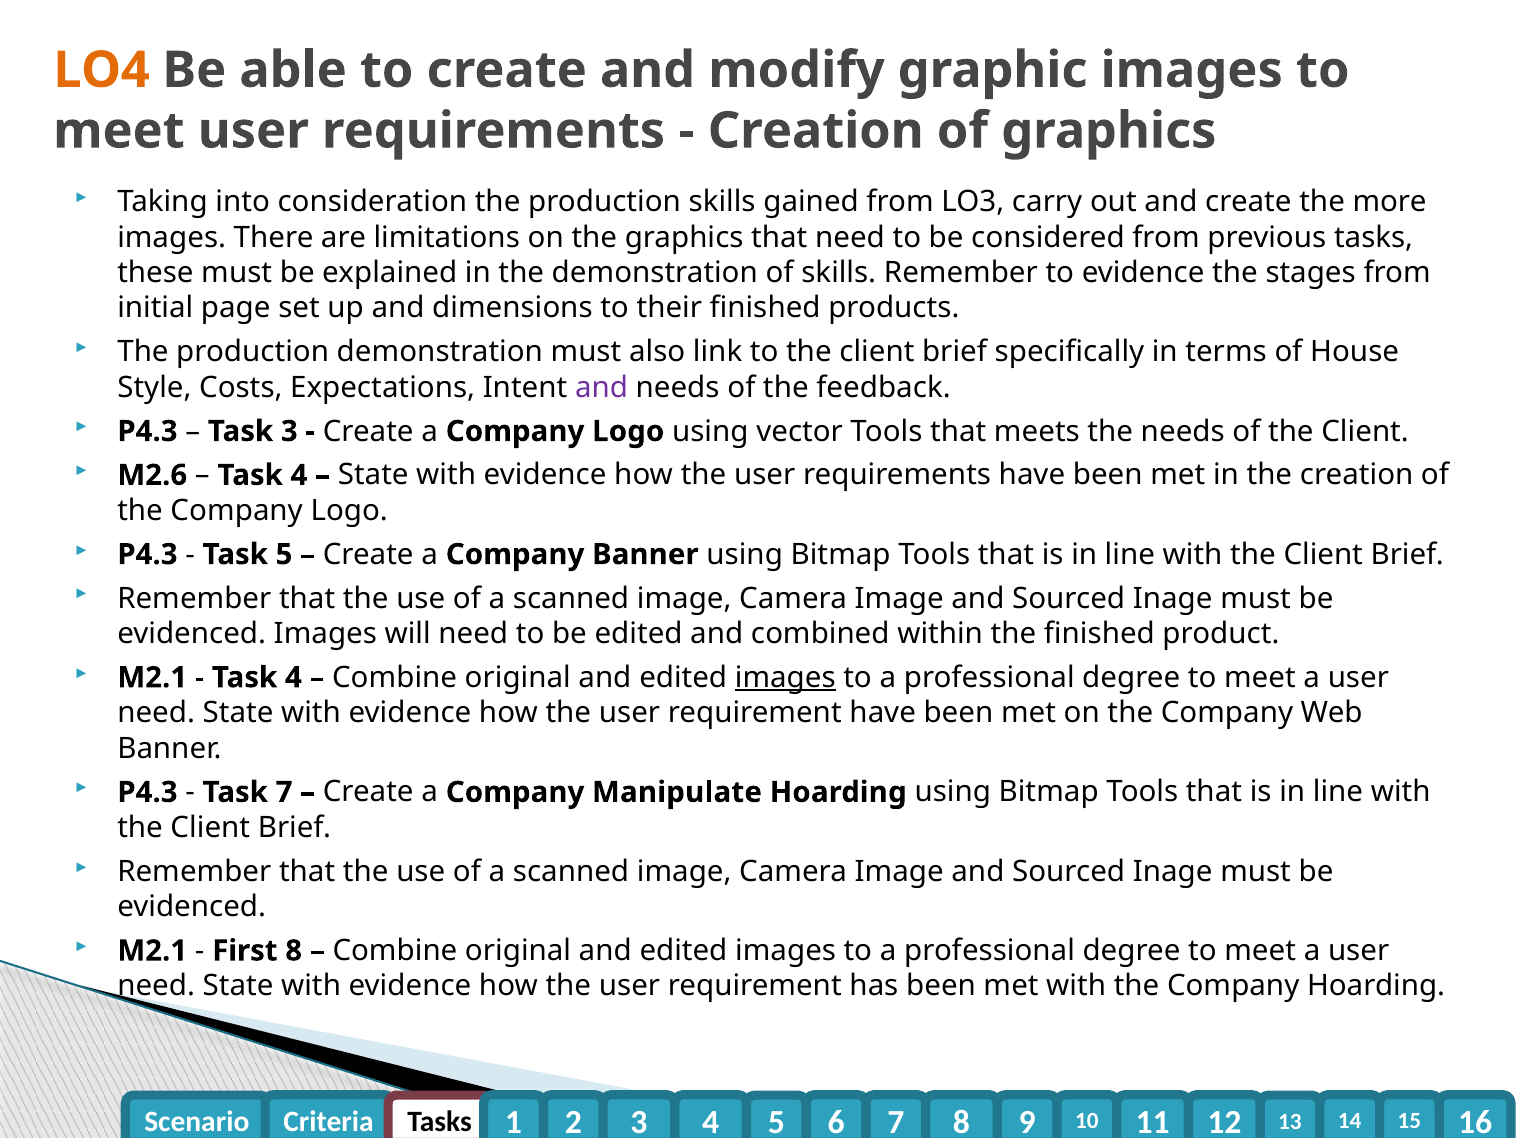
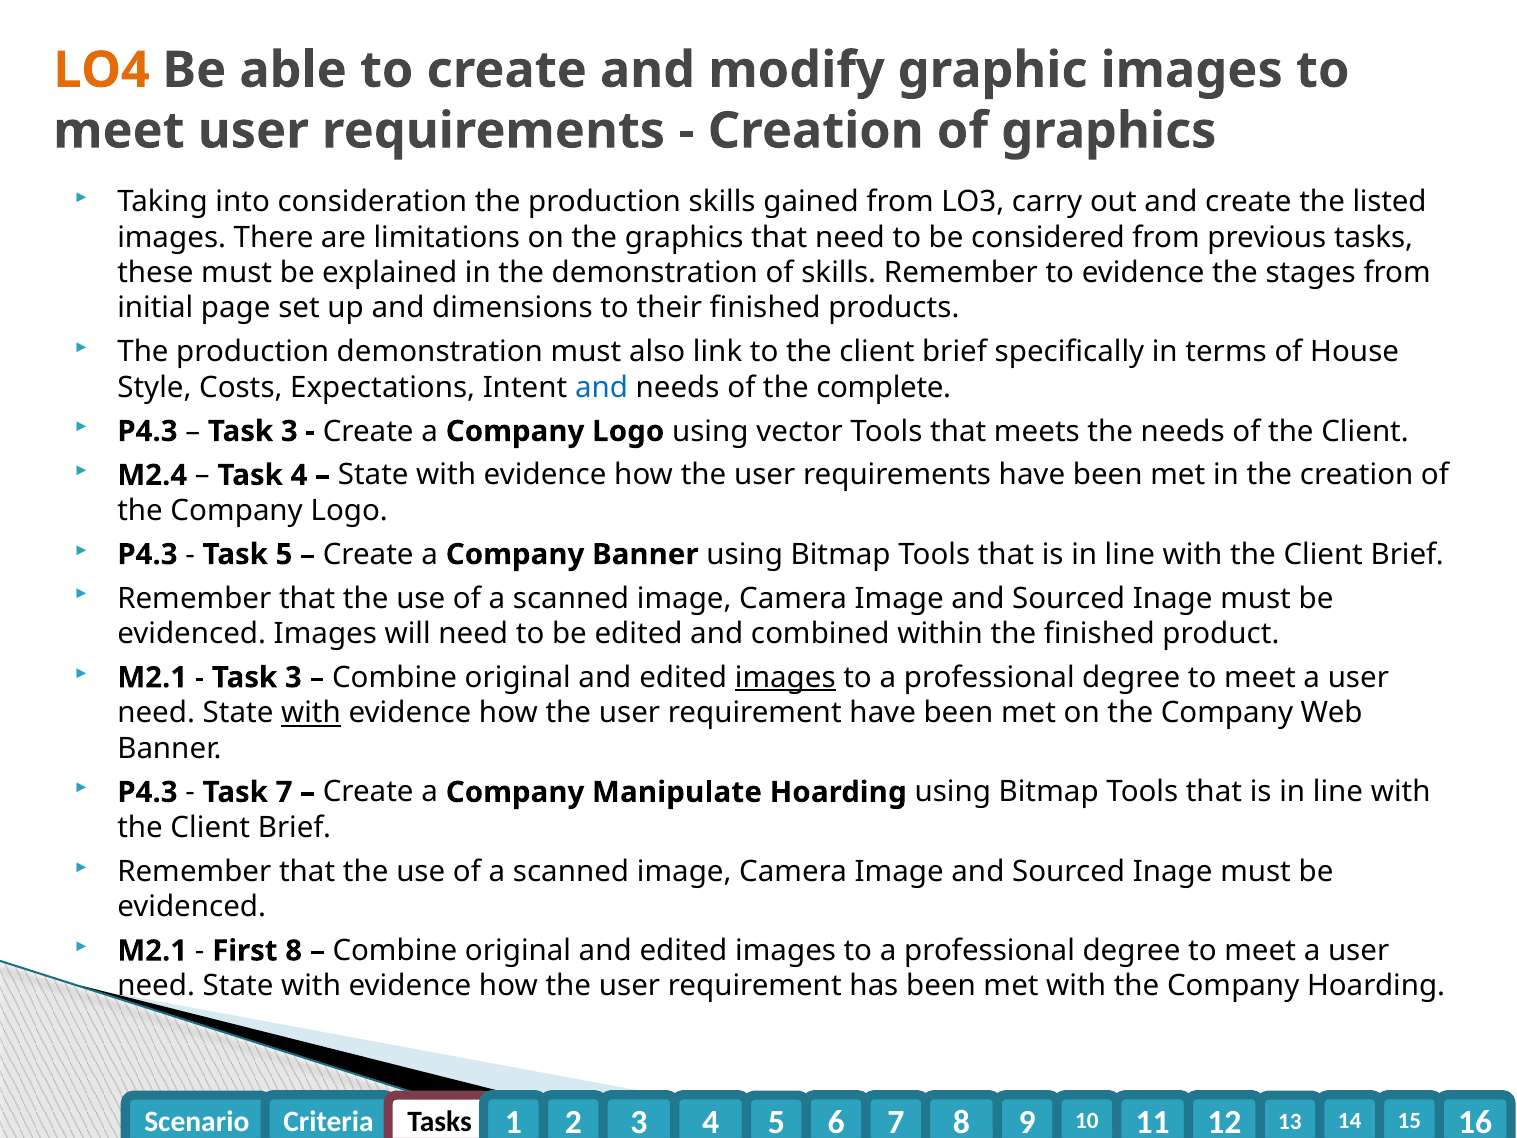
more: more -> listed (1390, 202)
and colour: purple -> blue (602, 387)
feedback: feedback -> complete (884, 387)
M2.6: M2.6 -> M2.4 (152, 475)
4: 4 -> 3 (293, 677)
with underline: none -> present (311, 713)
